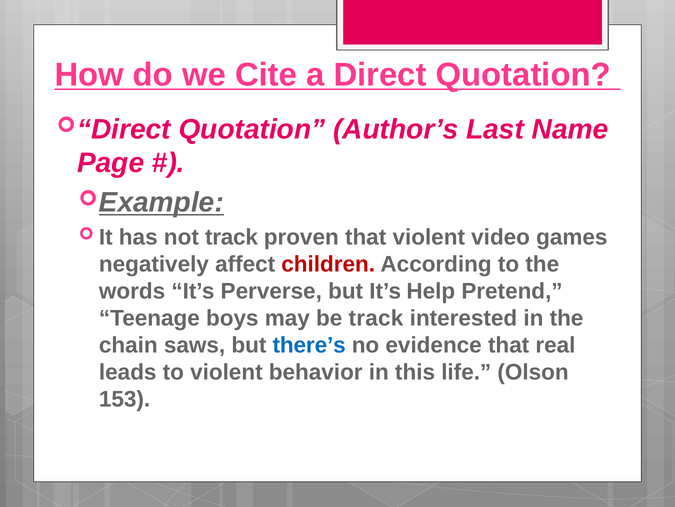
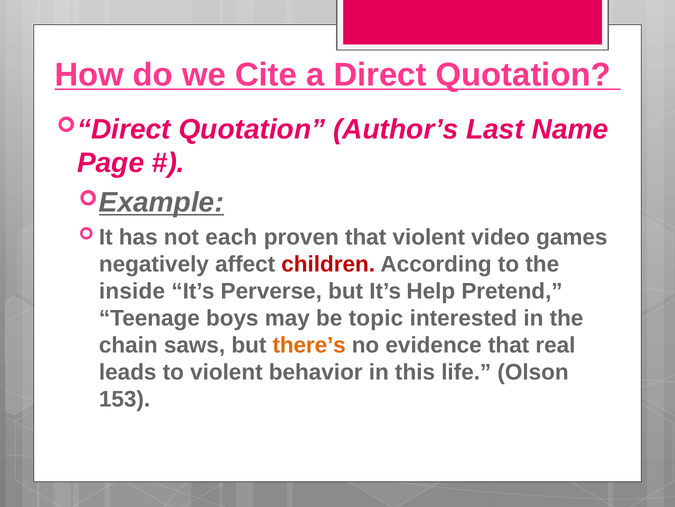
not track: track -> each (231, 237)
words: words -> inside (132, 291)
be track: track -> topic (376, 318)
there’s colour: blue -> orange (309, 345)
